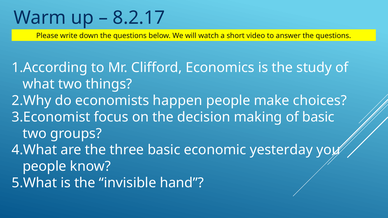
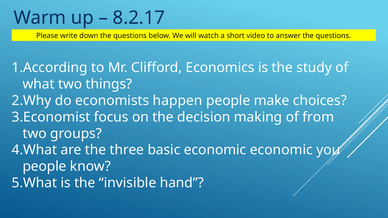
of basic: basic -> from (318, 117)
economic yesterday: yesterday -> economic (281, 150)
